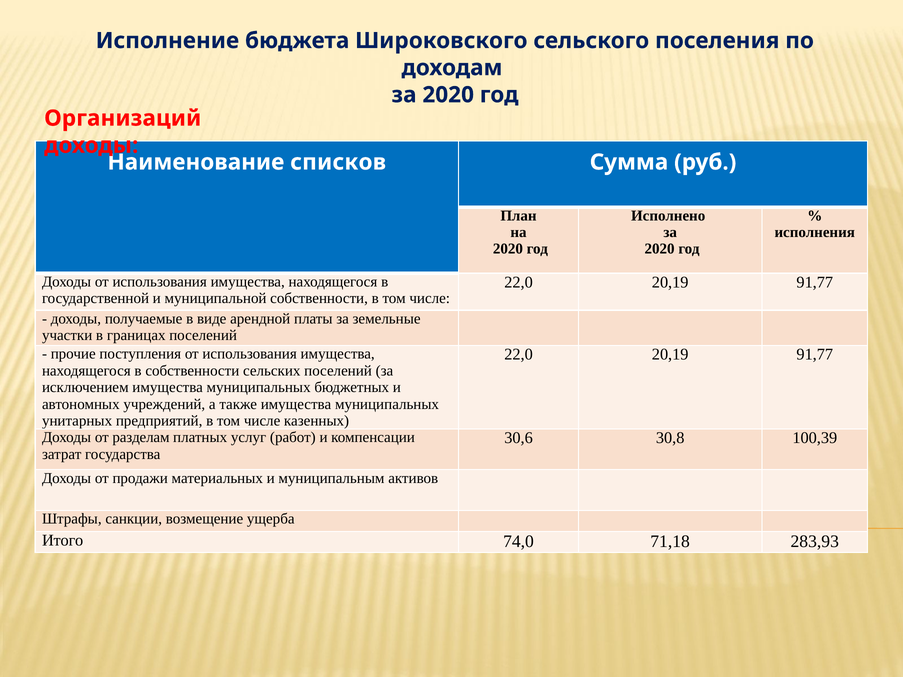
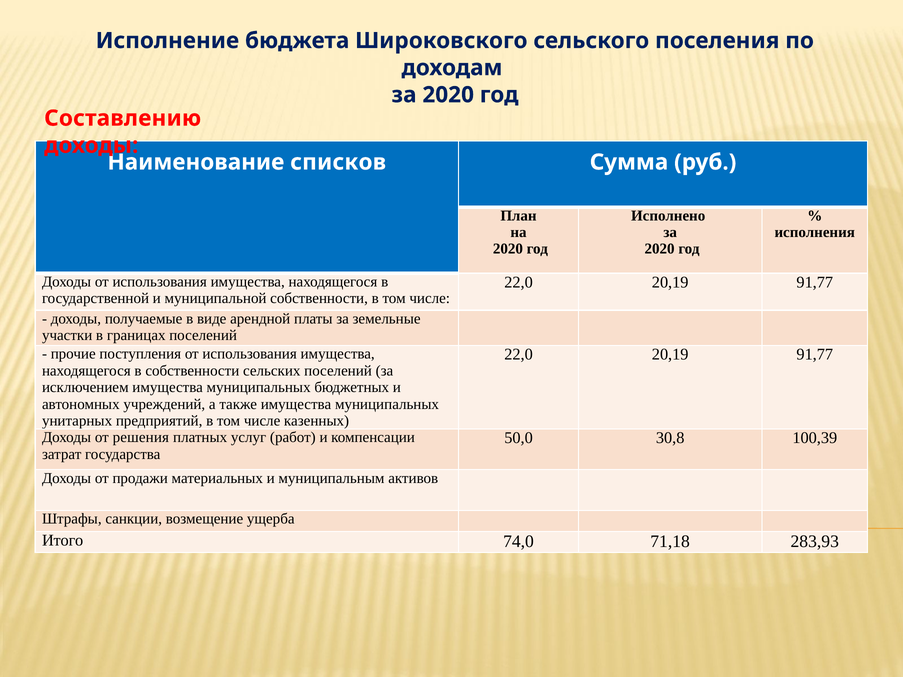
Организаций: Организаций -> Составлению (123, 118)
разделам: разделам -> решения (141, 438)
30,6: 30,6 -> 50,0 (519, 438)
